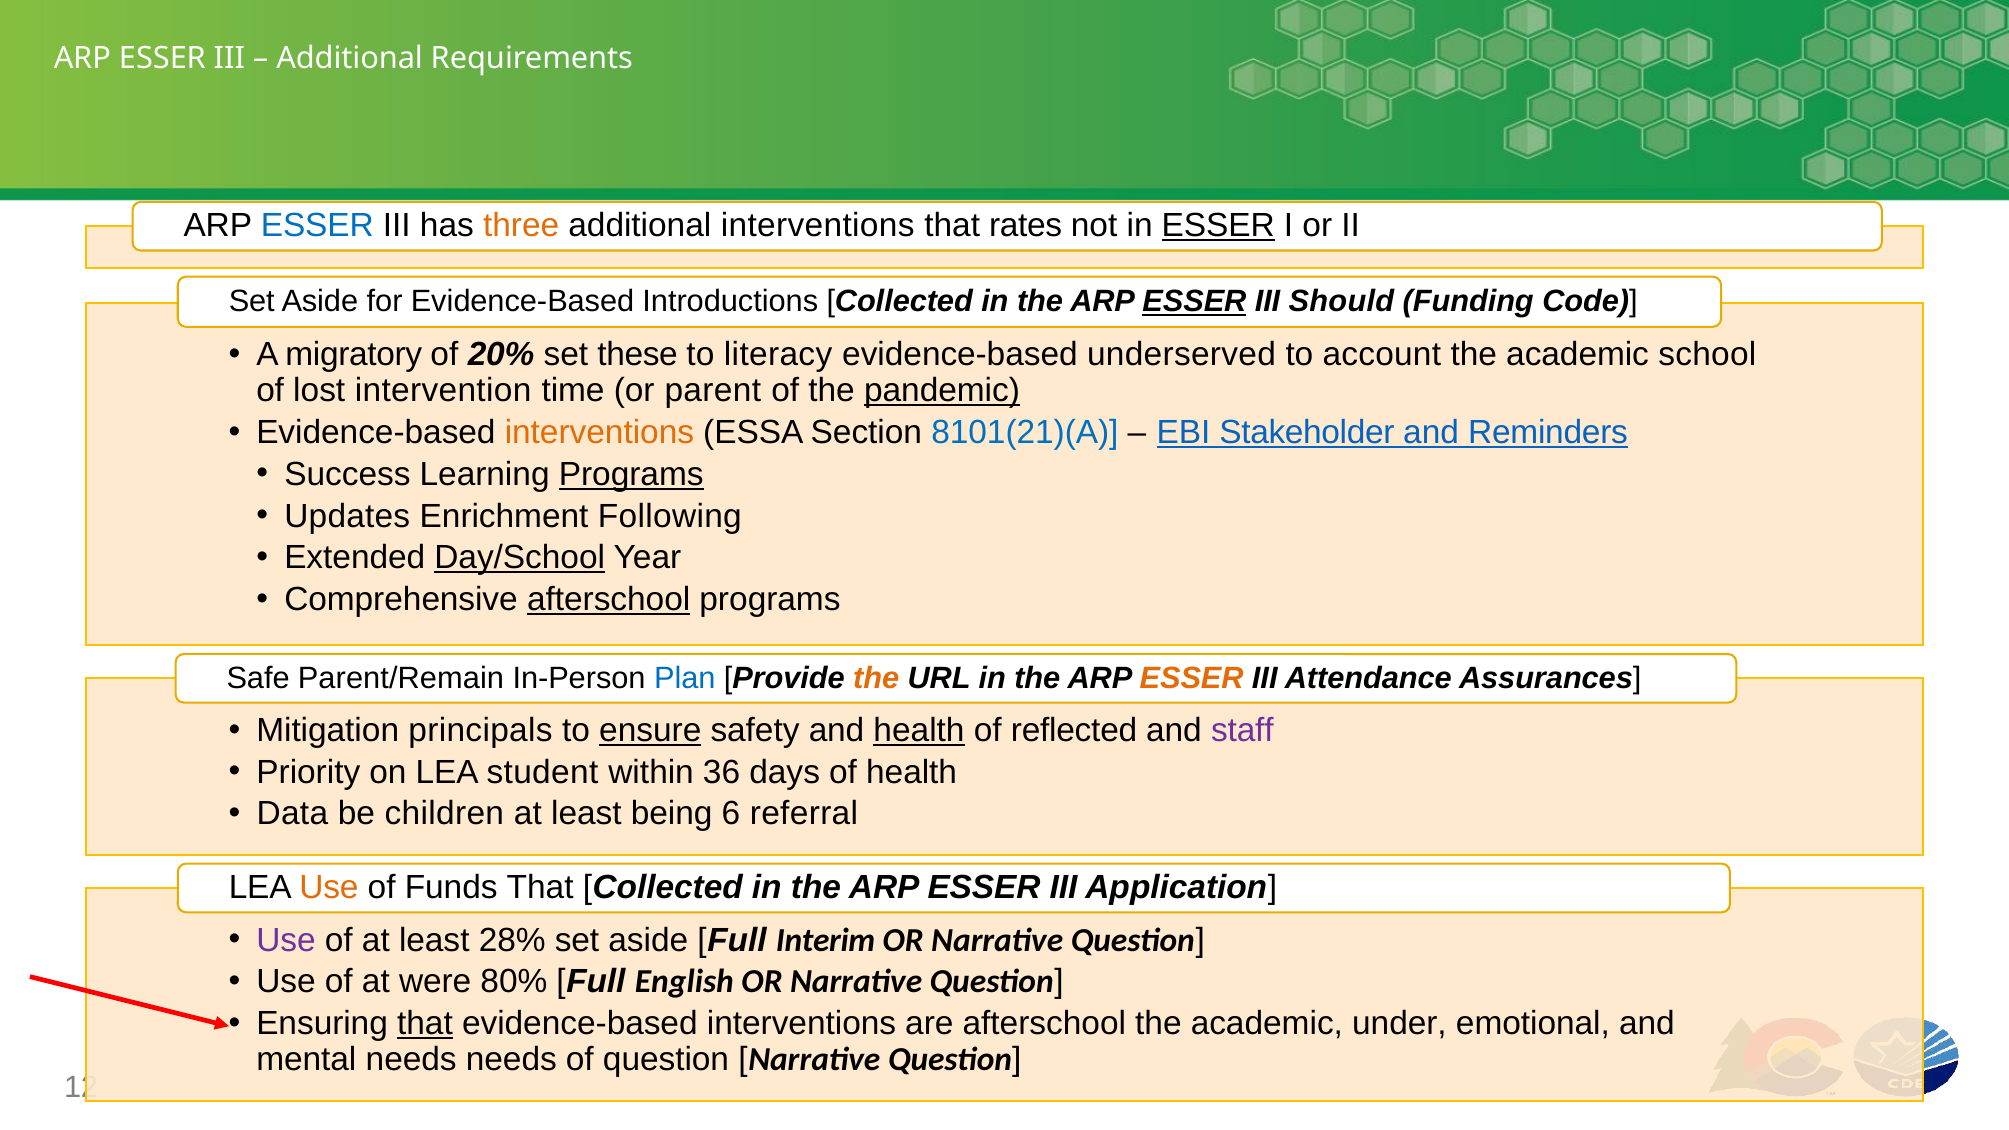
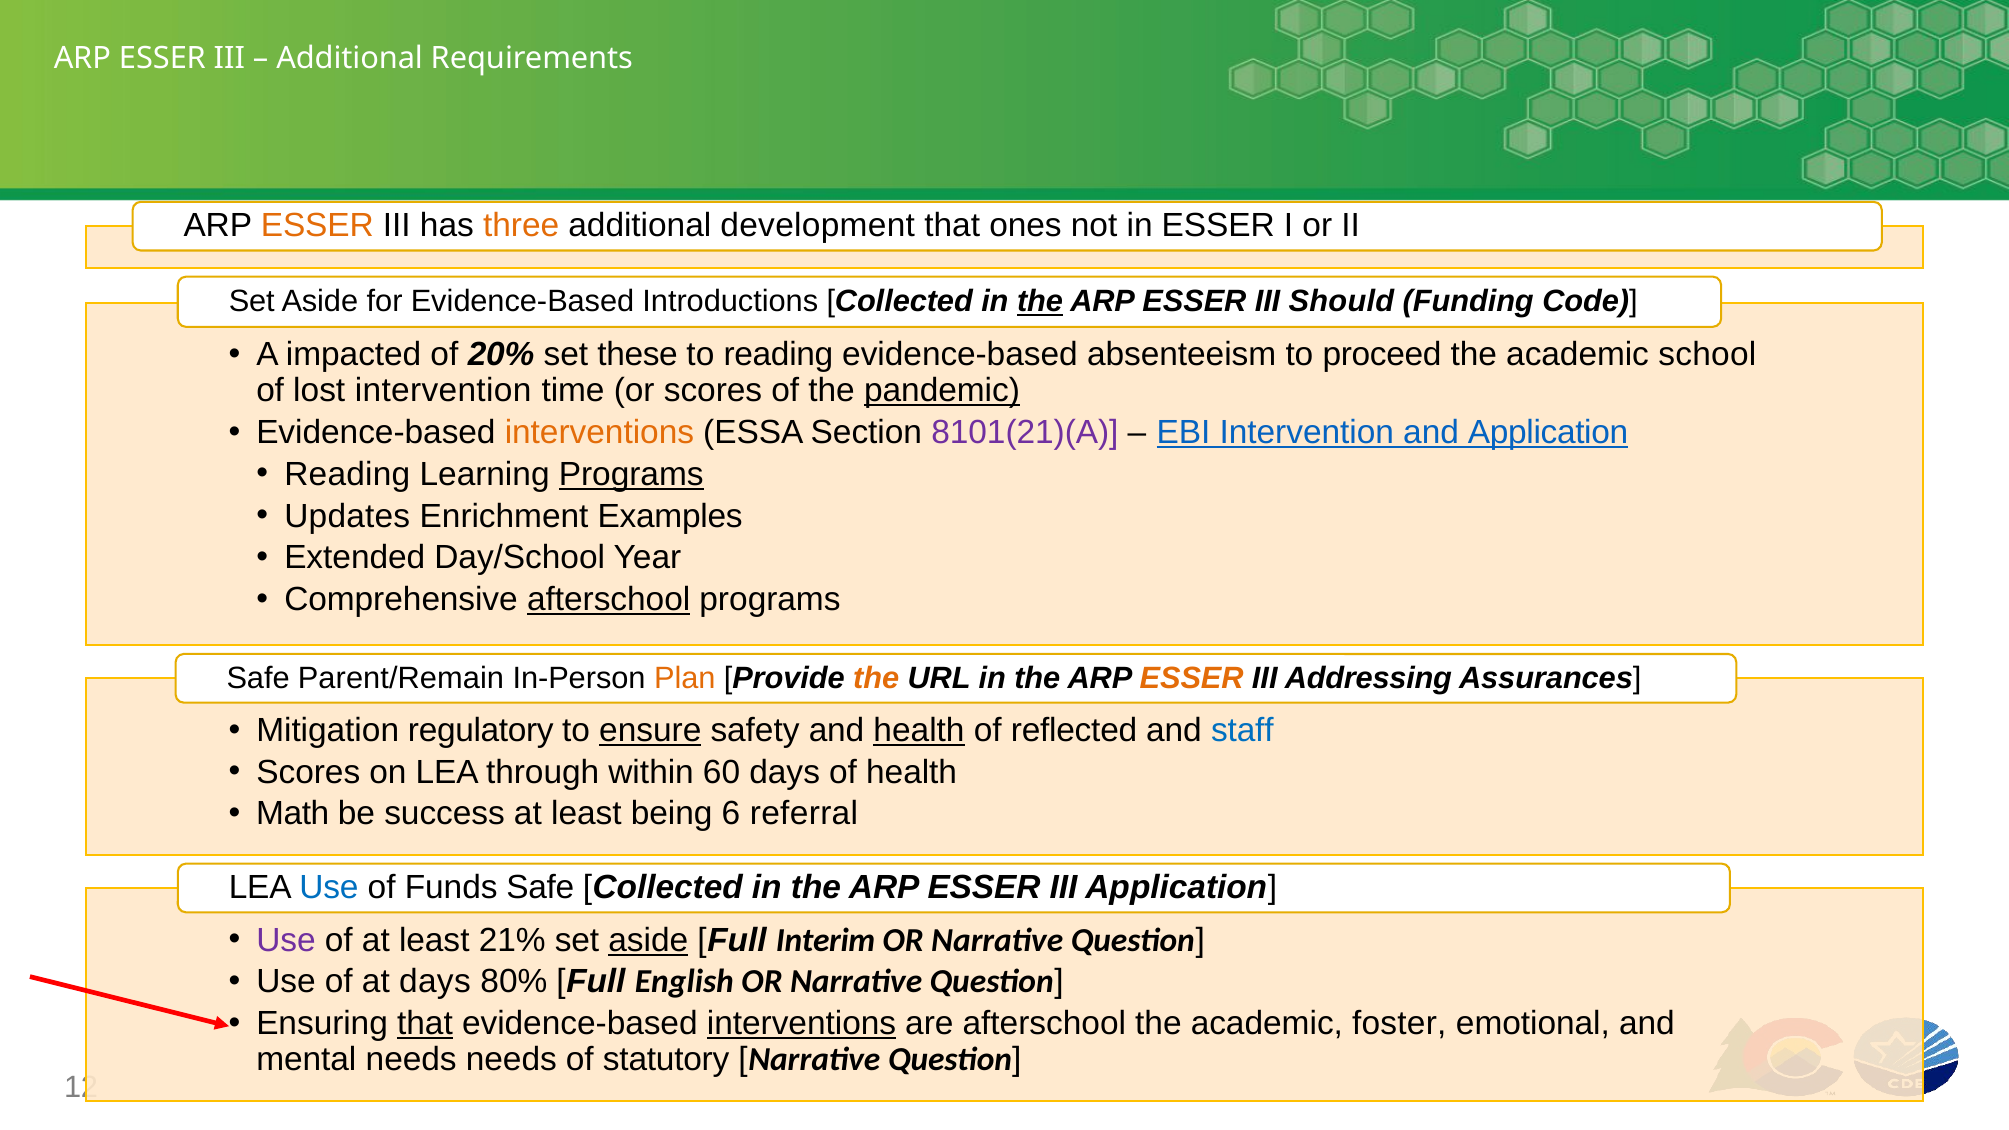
ESSER colour: blue -> orange (317, 226)
additional interventions: interventions -> development (818, 226)
rates: rates -> ones (1026, 226)
ESSER underline: present -> none (1218, 226)
the underline: none -> present (1040, 302)
ESSER underline: present -> none (1194, 302)
migratory: migratory -> impacted (354, 355)
to literacy: literacy -> reading (778, 355)
underserved: underserved -> absenteeism (1182, 355)
account: account -> proceed (1382, 355)
or parent: parent -> scores (713, 391)
8101(21)(A colour: blue -> purple (1025, 433)
EBI Stakeholder: Stakeholder -> Intervention (1307, 433)
and Reminders: Reminders -> Application (1548, 433)
Success: Success -> Reading (347, 474)
Following: Following -> Examples (670, 516)
Day/School underline: present -> none (520, 558)
Plan colour: blue -> orange (685, 678)
Attendance: Attendance -> Addressing (1368, 678)
principals: principals -> regulatory (481, 731)
staff colour: purple -> blue (1242, 731)
Priority: Priority -> Scores (308, 772)
student: student -> through (543, 772)
36: 36 -> 60 (722, 772)
Data: Data -> Math (293, 814)
children: children -> success (445, 814)
Use colour: orange -> blue (329, 888)
Funds That: That -> Safe (540, 888)
28%: 28% -> 21% (512, 940)
aside underline: none -> present (648, 940)
at were: were -> days (435, 982)
interventions underline: none -> present (802, 1024)
under: under -> foster (1399, 1024)
of question: question -> statutory (666, 1060)
